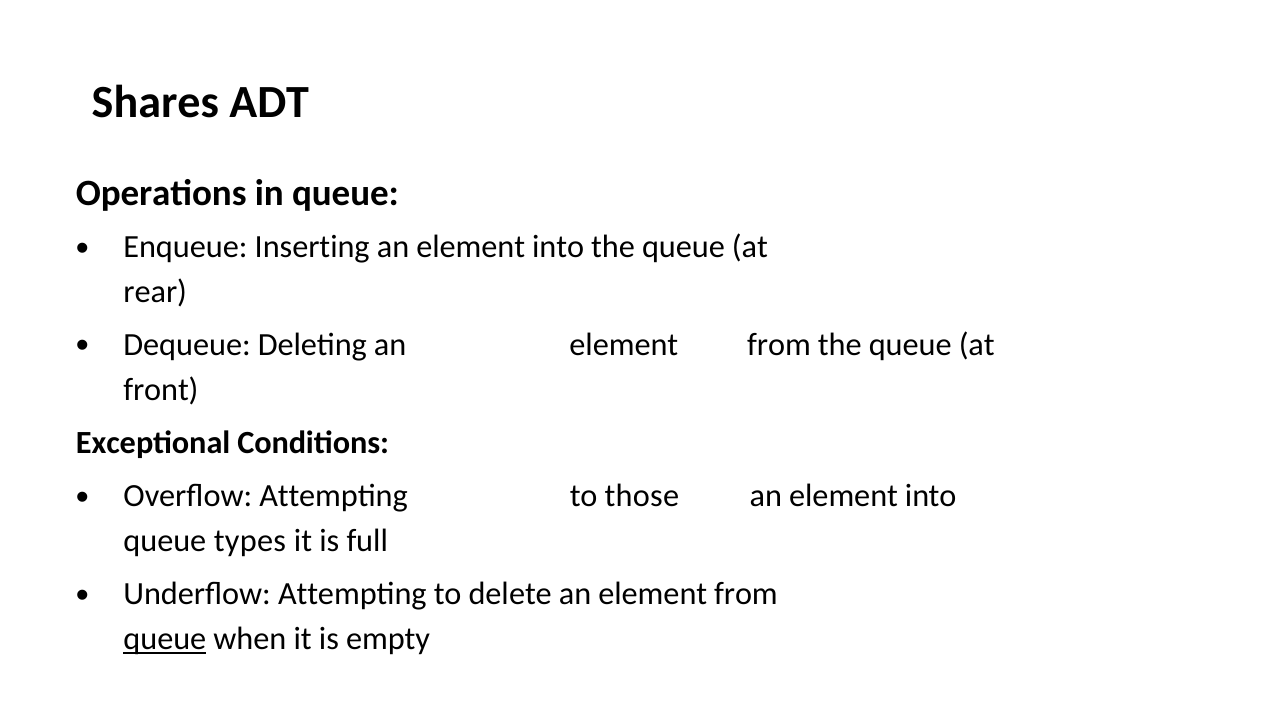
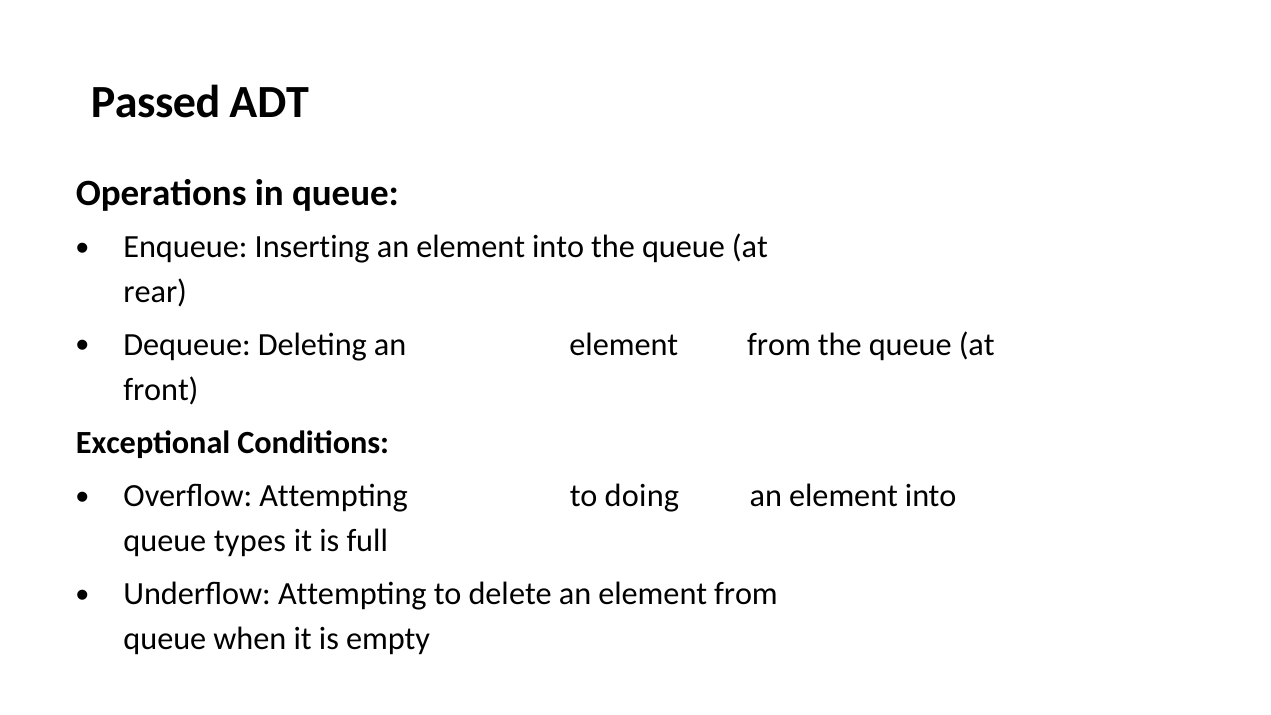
Shares: Shares -> Passed (156, 103)
those: those -> doing (642, 496)
queue underline: present -> none (165, 639)
